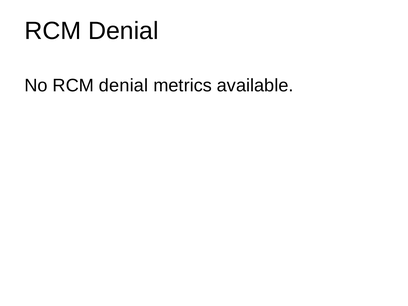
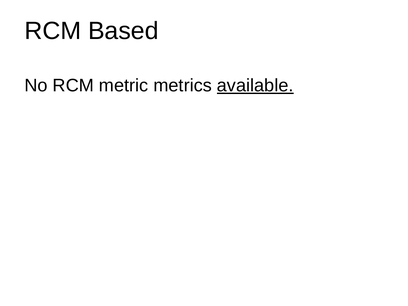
Denial: Denial -> Based (123, 31)
No RCM denial: denial -> metric (124, 86)
available underline: none -> present (255, 86)
